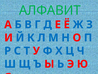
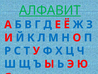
АЛФАВИТ underline: none -> present (50, 10)
